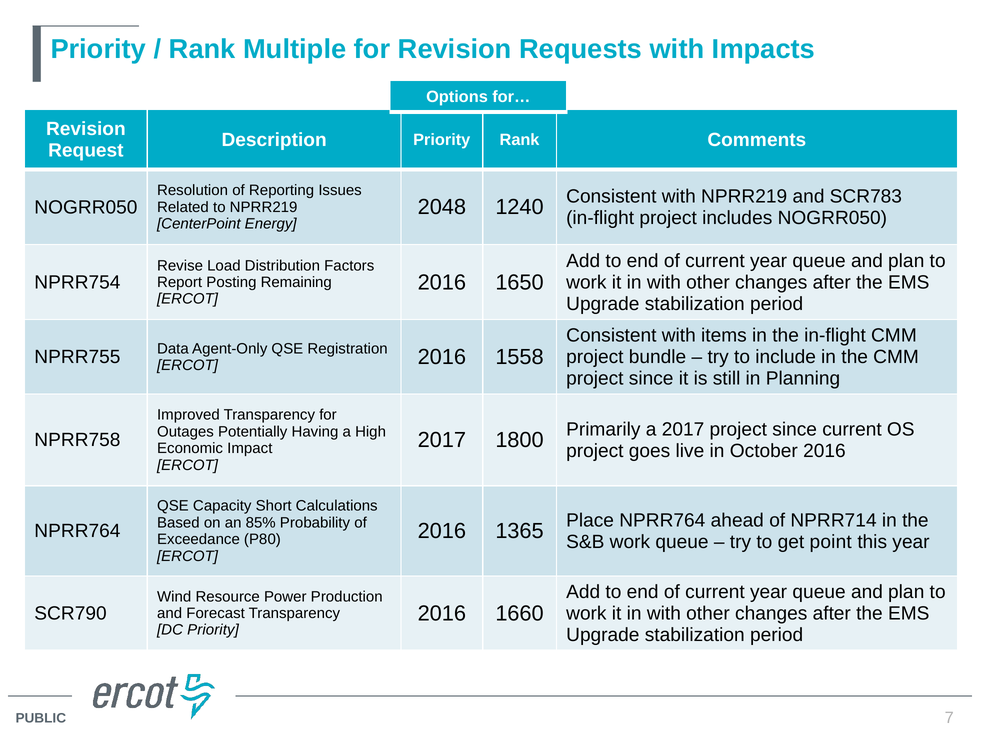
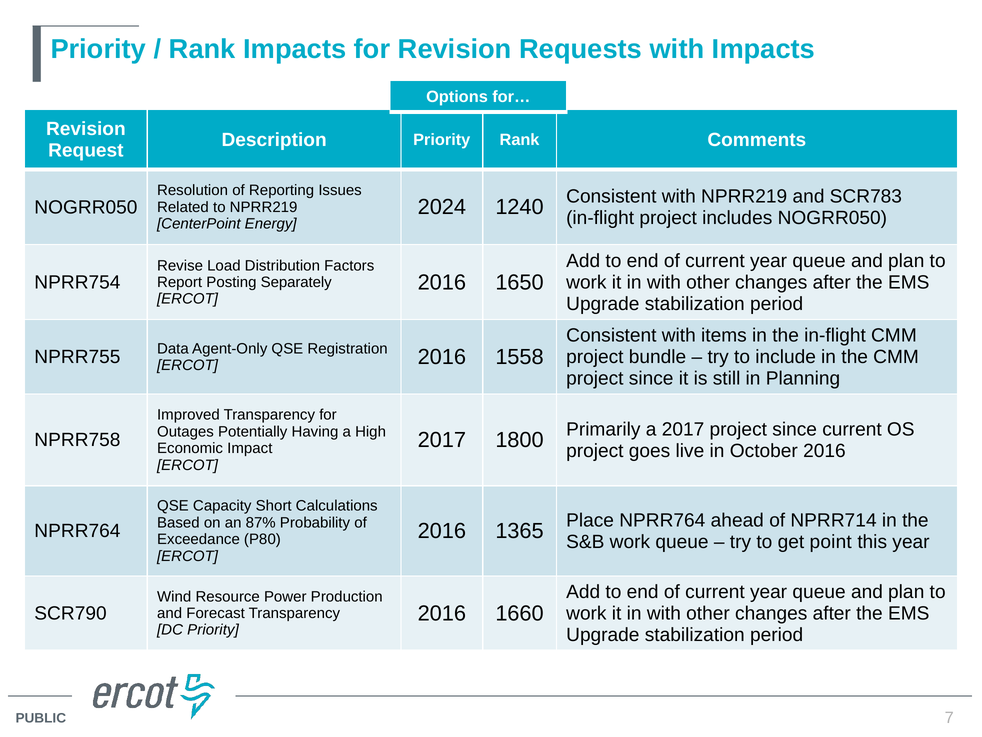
Rank Multiple: Multiple -> Impacts (295, 49)
2048: 2048 -> 2024 (442, 207)
Remaining: Remaining -> Separately (296, 282)
85%: 85% -> 87% (261, 522)
